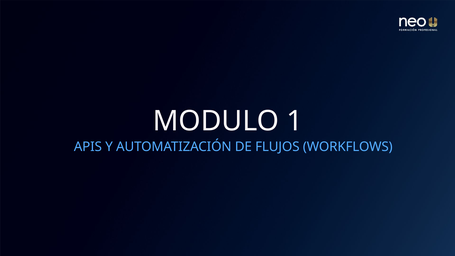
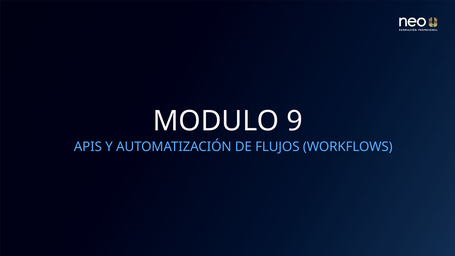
1: 1 -> 9 (294, 121)
